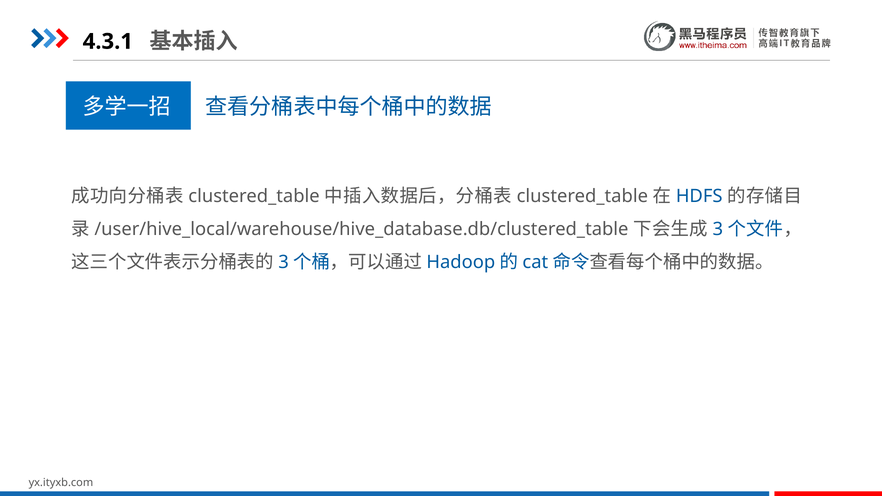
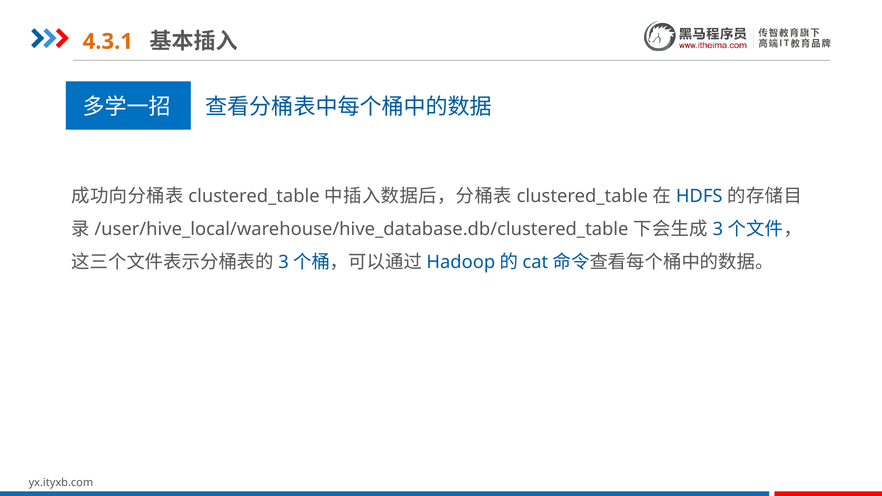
4.3.1 colour: black -> orange (108, 42)
